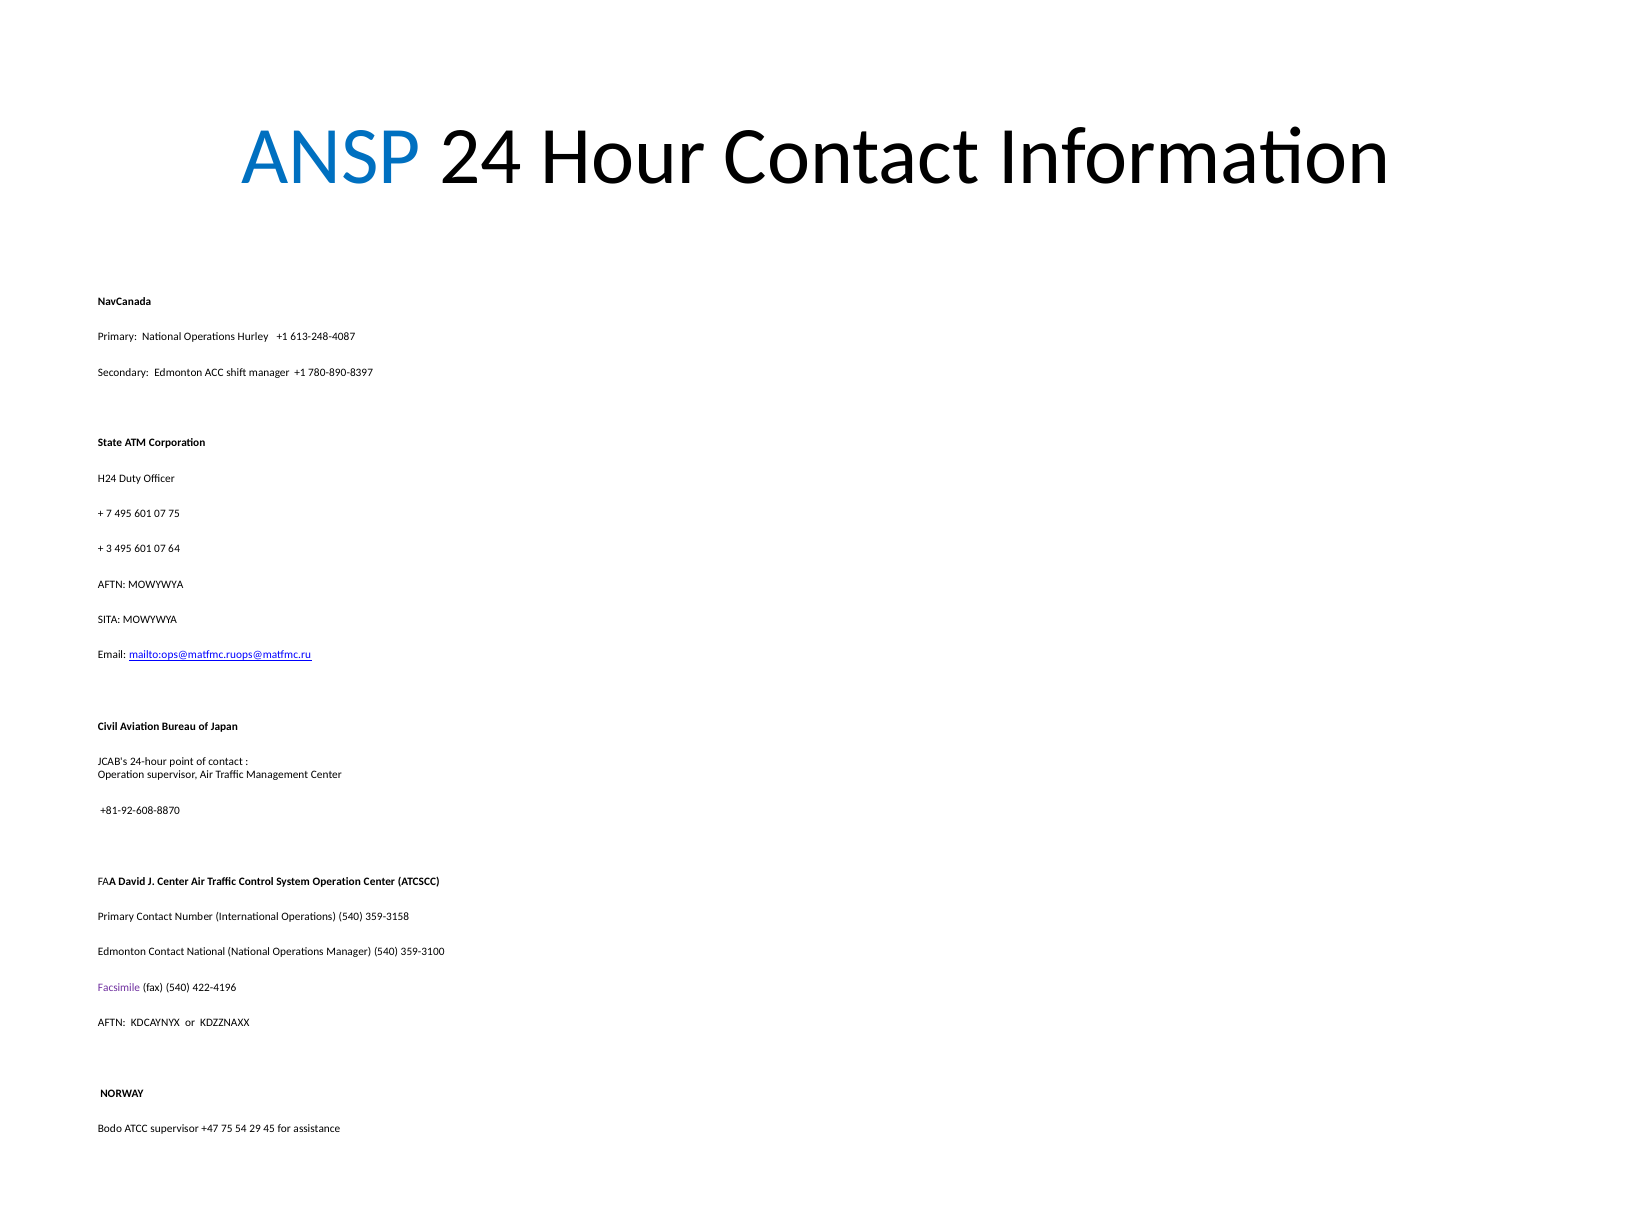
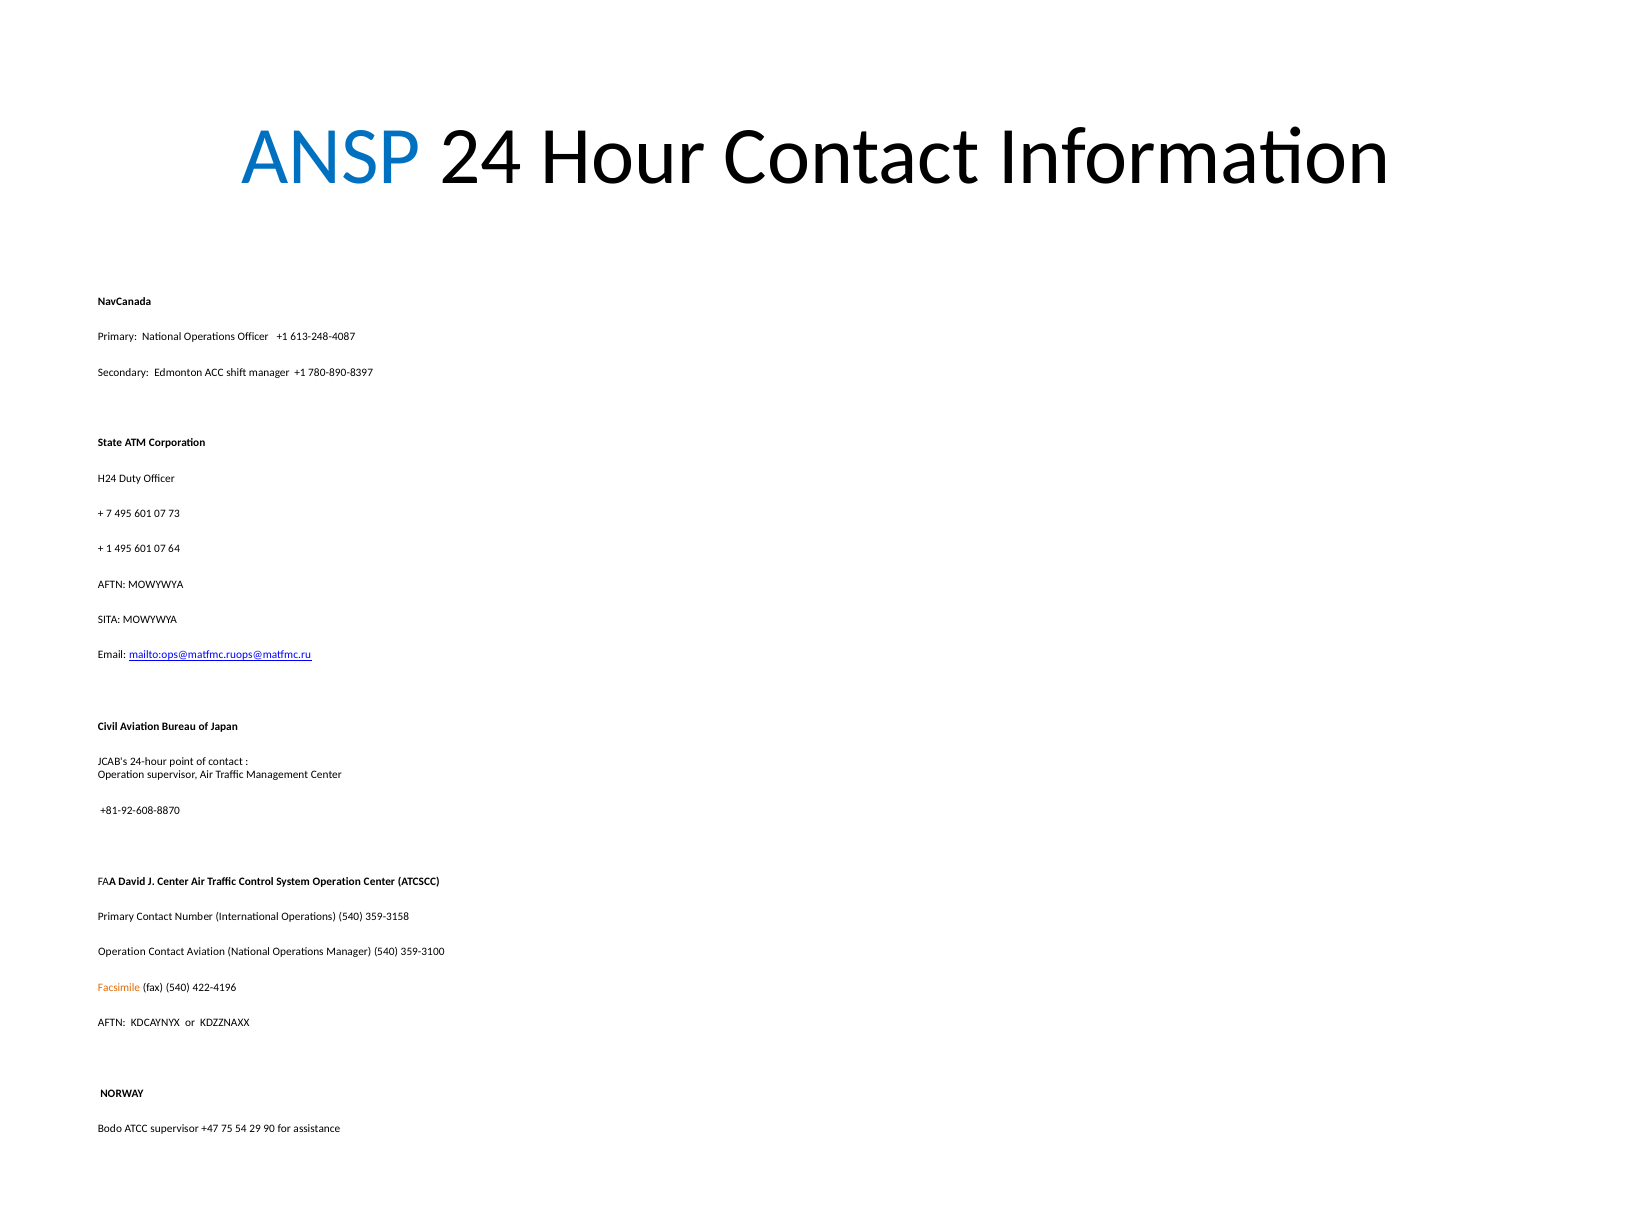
Operations Hurley: Hurley -> Officer (253, 337)
07 75: 75 -> 73 (174, 514)
3: 3 -> 1 (109, 549)
Edmonton: Edmonton -> Operation (122, 952)
Contact National: National -> Aviation (206, 952)
Facsimile colour: purple -> orange (119, 987)
45: 45 -> 90 (269, 1129)
